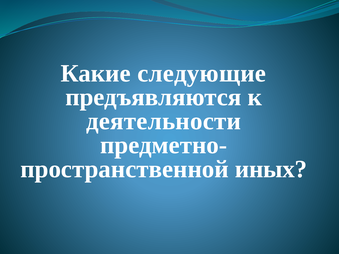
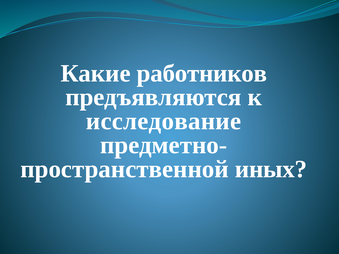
следующие: следующие -> работников (202, 73)
деятельности: деятельности -> исследование (164, 121)
